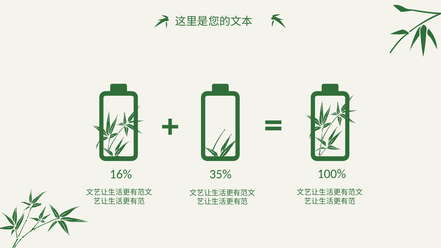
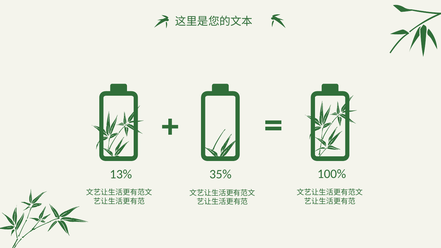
16%: 16% -> 13% (121, 174)
